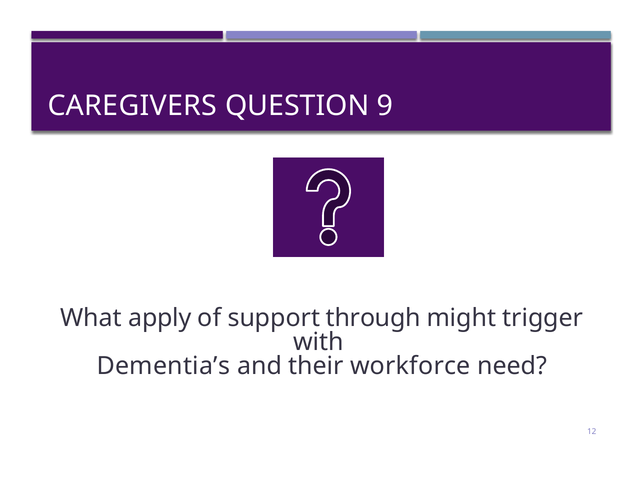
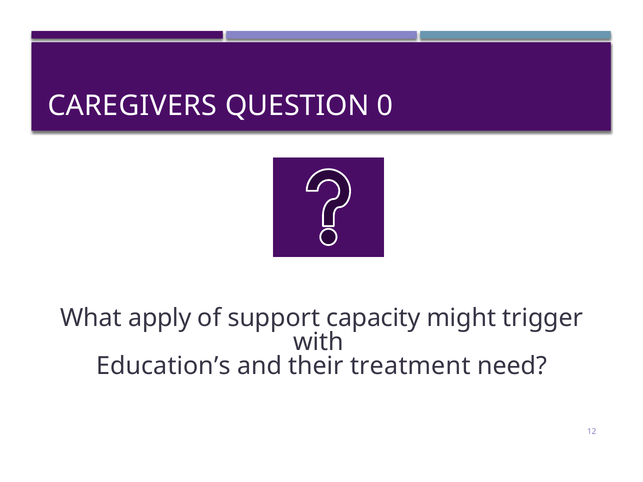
9: 9 -> 0 (385, 106)
through: through -> capacity (373, 318)
Dementia’s: Dementia’s -> Education’s (163, 366)
workforce: workforce -> treatment (410, 366)
